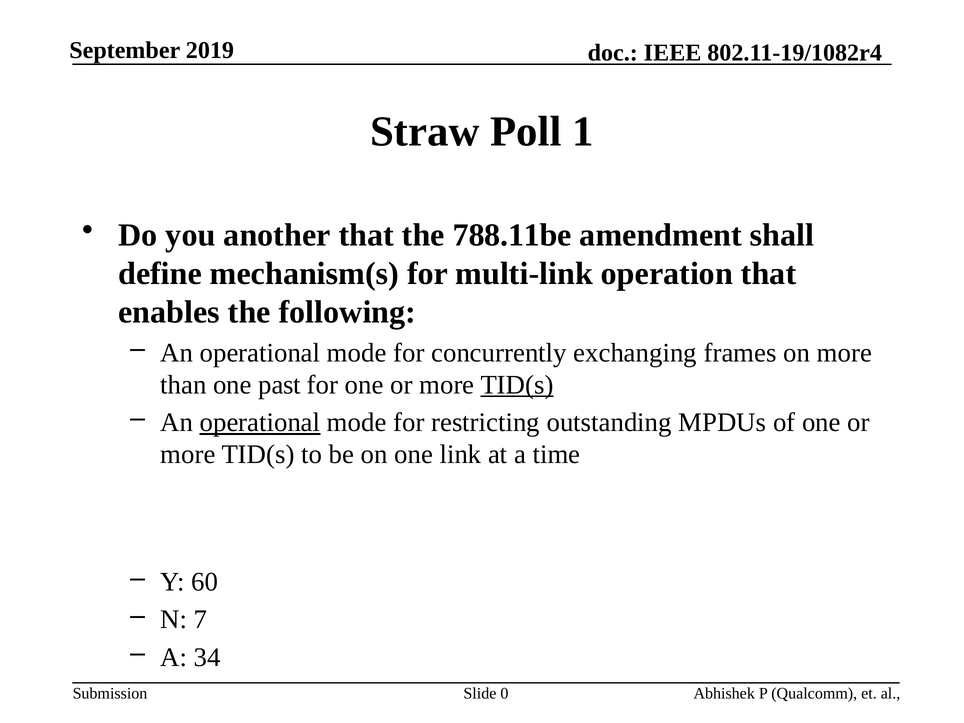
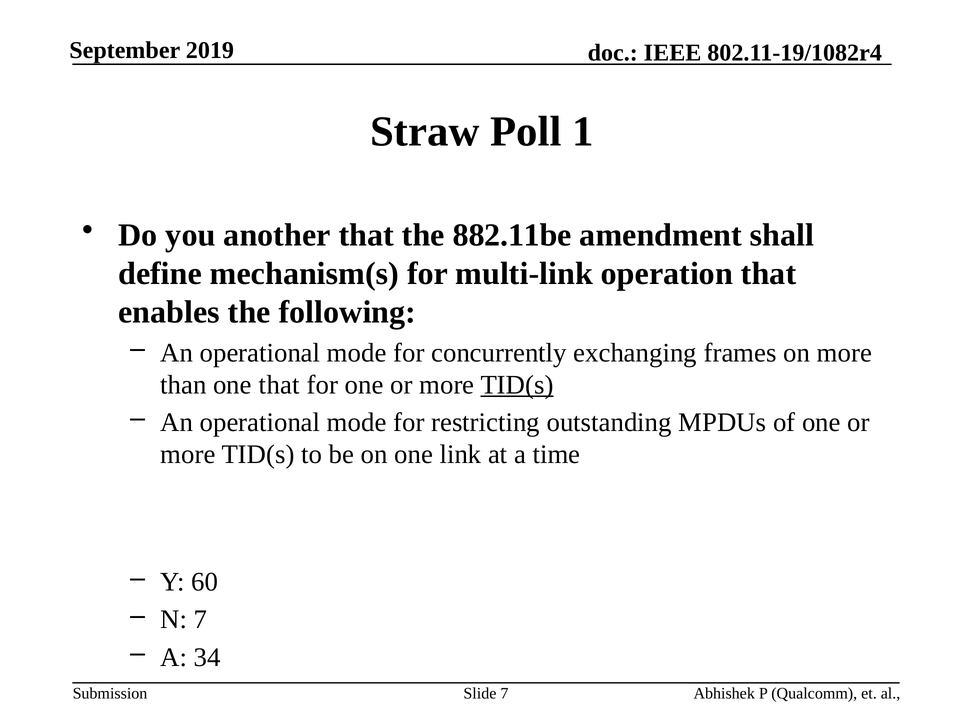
788.11be: 788.11be -> 882.11be (512, 235)
one past: past -> that (279, 385)
operational underline: present -> none (260, 422)
Slide 0: 0 -> 7 (504, 693)
